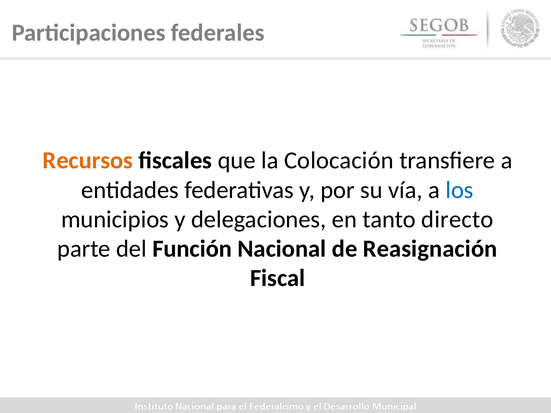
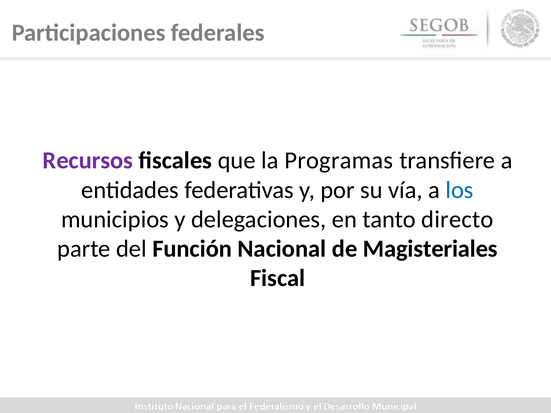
Recursos colour: orange -> purple (88, 161)
Colocación: Colocación -> Programas (339, 161)
Reasignación: Reasignación -> Magisteriales (430, 249)
